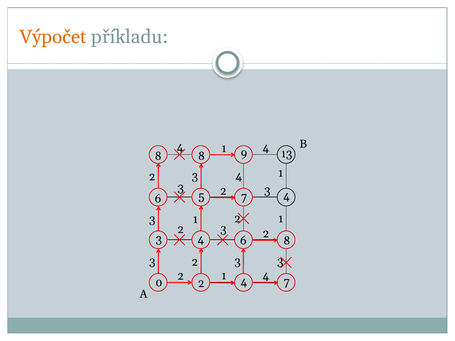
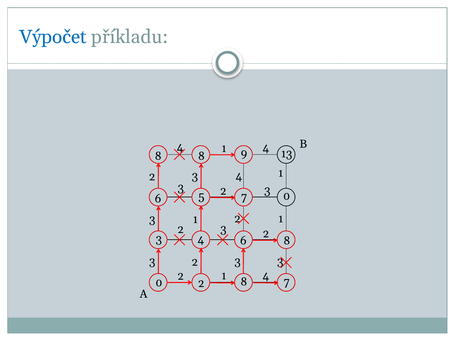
Výpočet colour: orange -> blue (53, 37)
7 4: 4 -> 0 (287, 196)
2 4: 4 -> 8 (244, 282)
